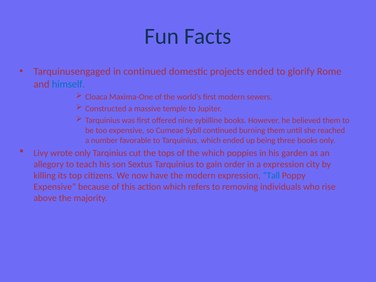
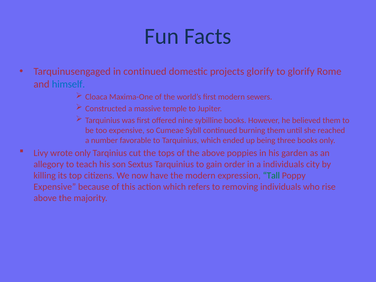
projects ended: ended -> glorify (260, 72)
the which: which -> above (213, 153)
a expression: expression -> individuals (284, 164)
Tall colour: blue -> green (271, 175)
